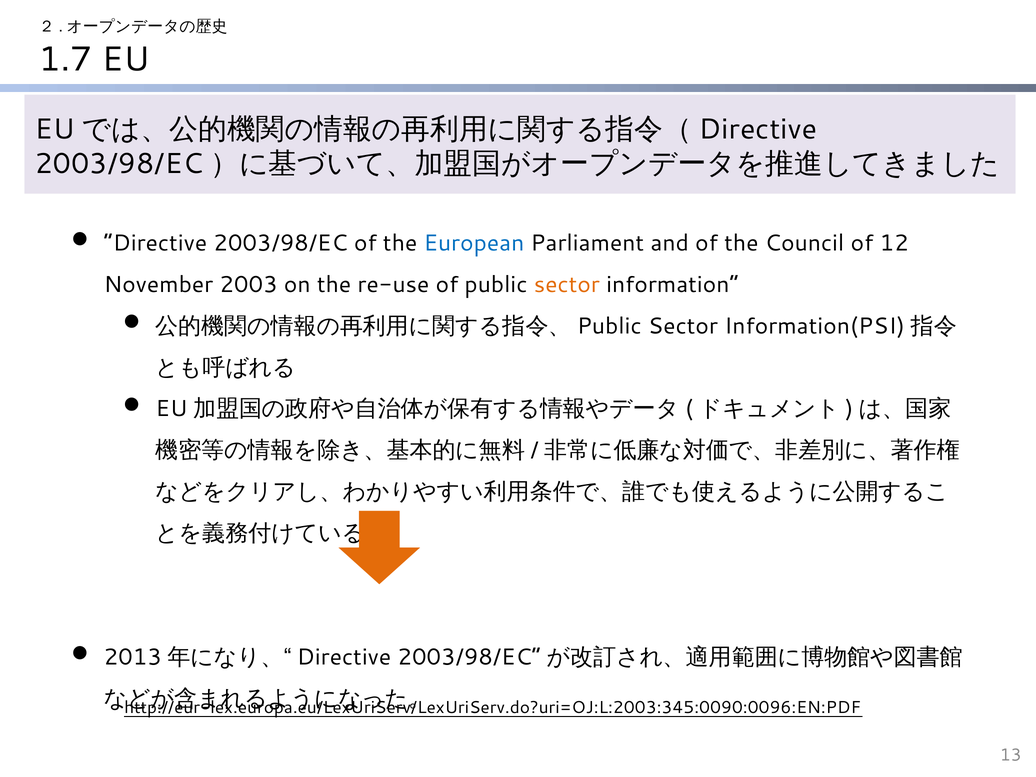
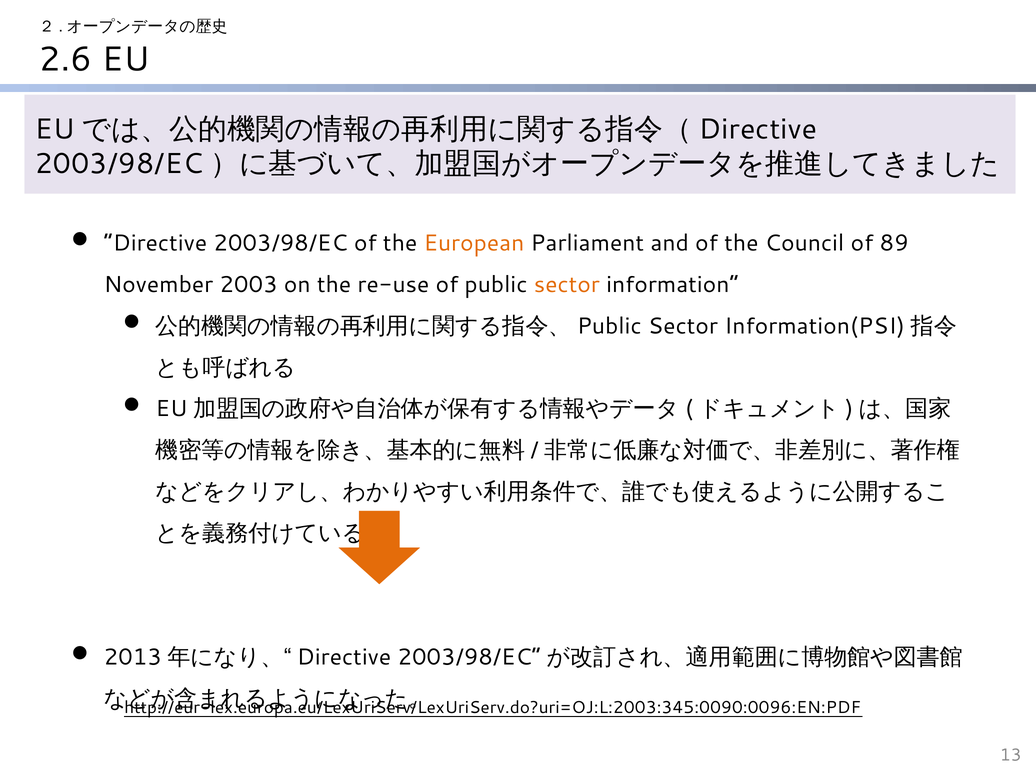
1.7: 1.7 -> 2.6 (66, 59)
European colour: blue -> orange (474, 243)
12: 12 -> 89 (894, 243)
